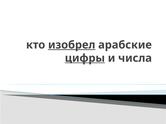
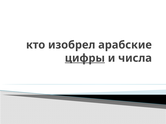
изобрел underline: present -> none (72, 45)
